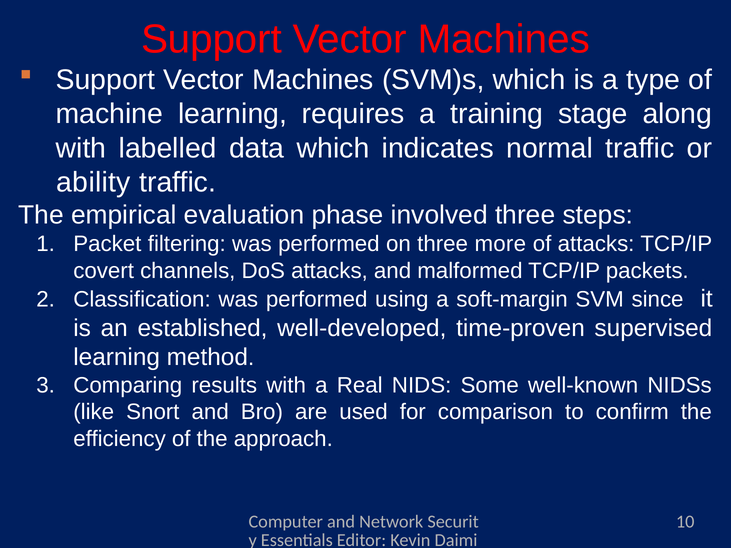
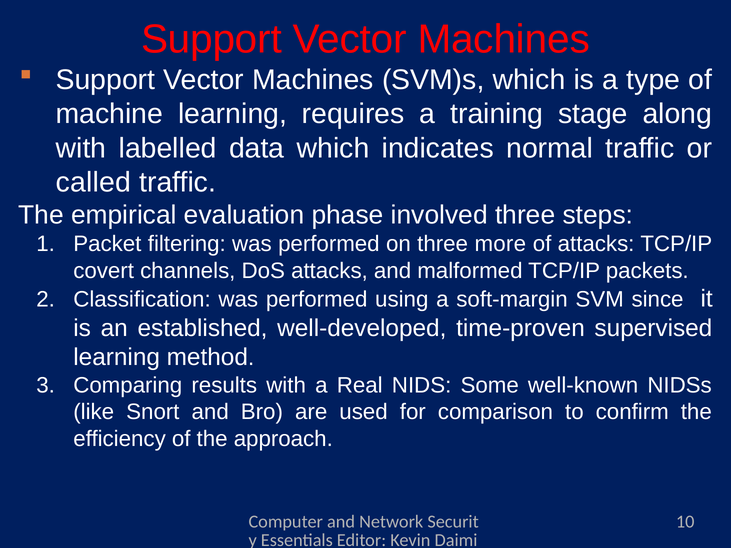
ability: ability -> called (94, 182)
